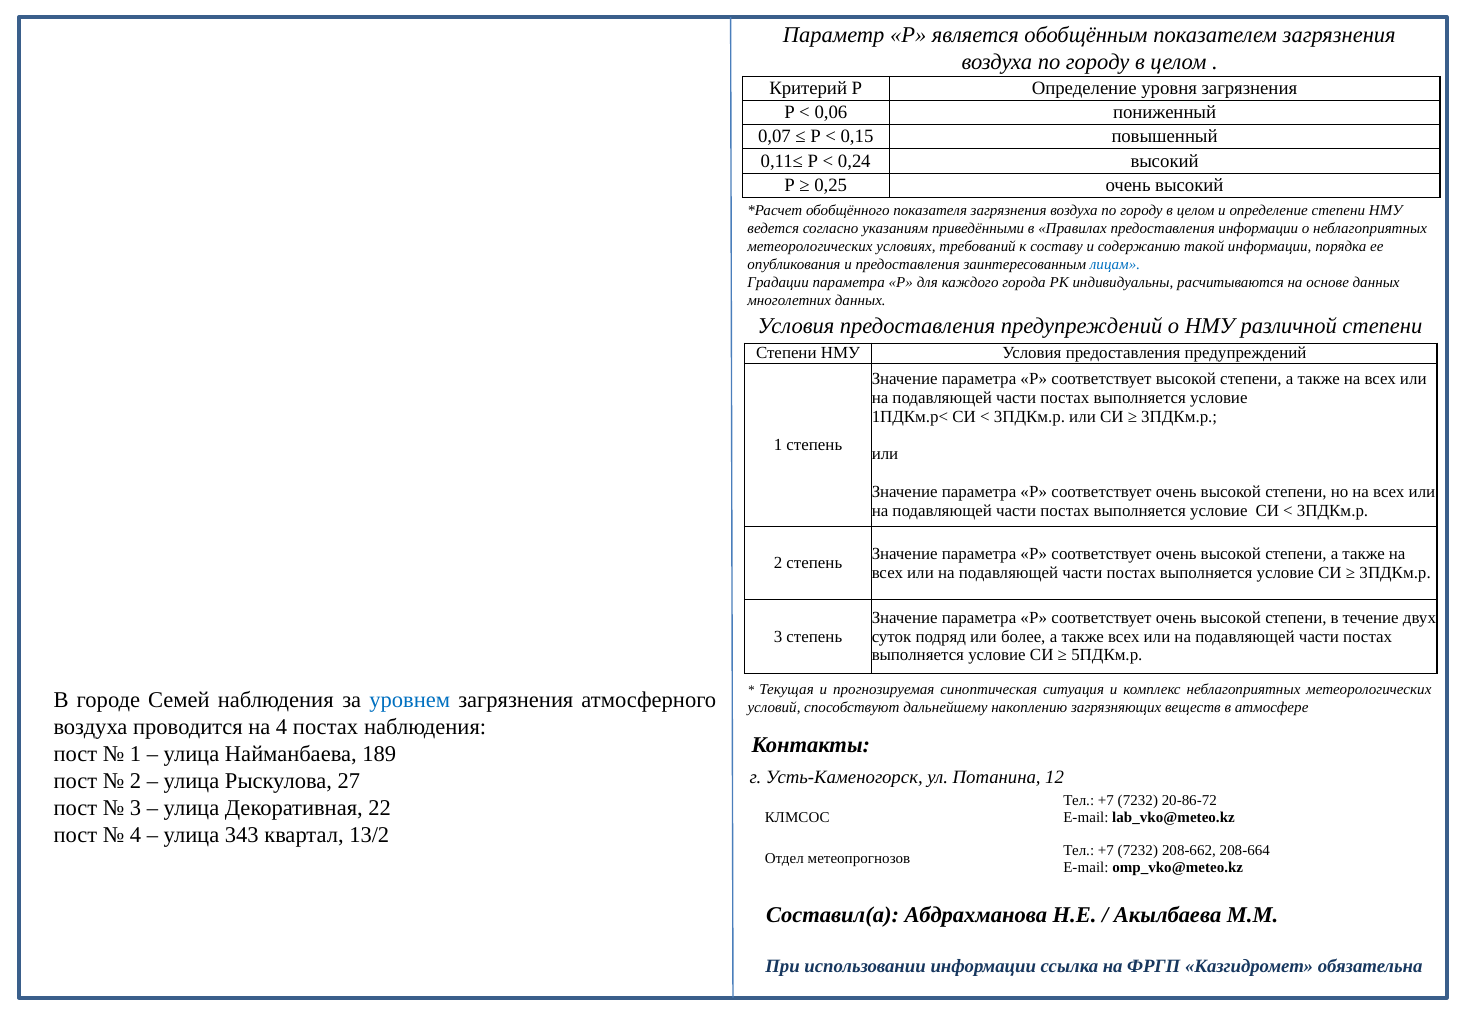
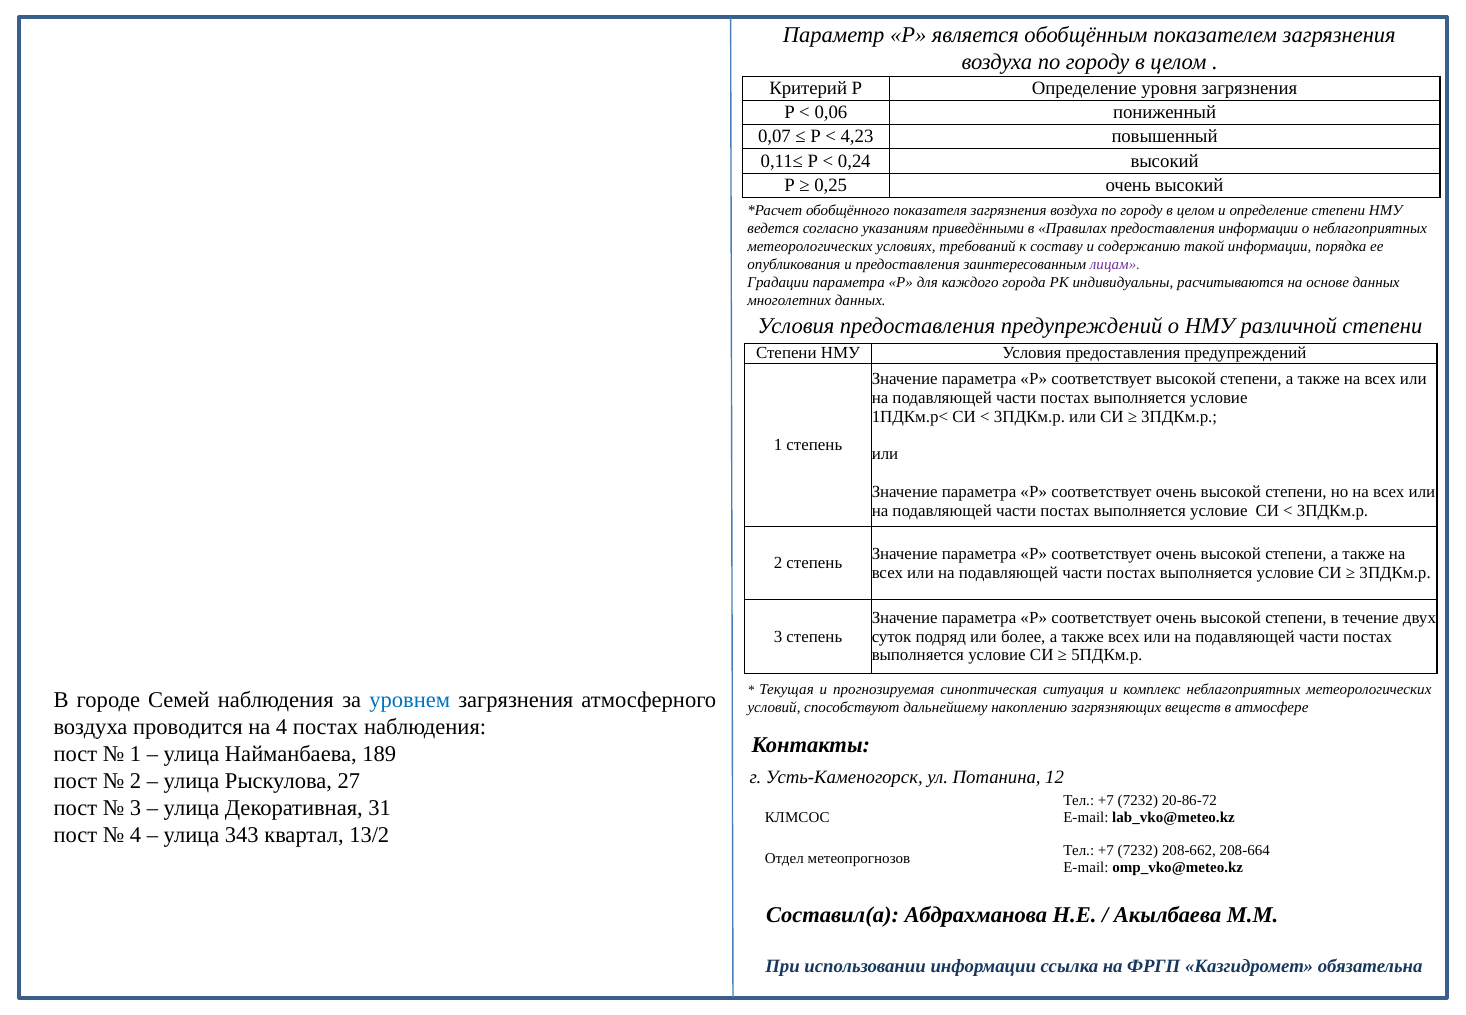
0,15: 0,15 -> 4,23 (857, 137)
лицам colour: blue -> purple (1115, 265)
22: 22 -> 31 (380, 808)
